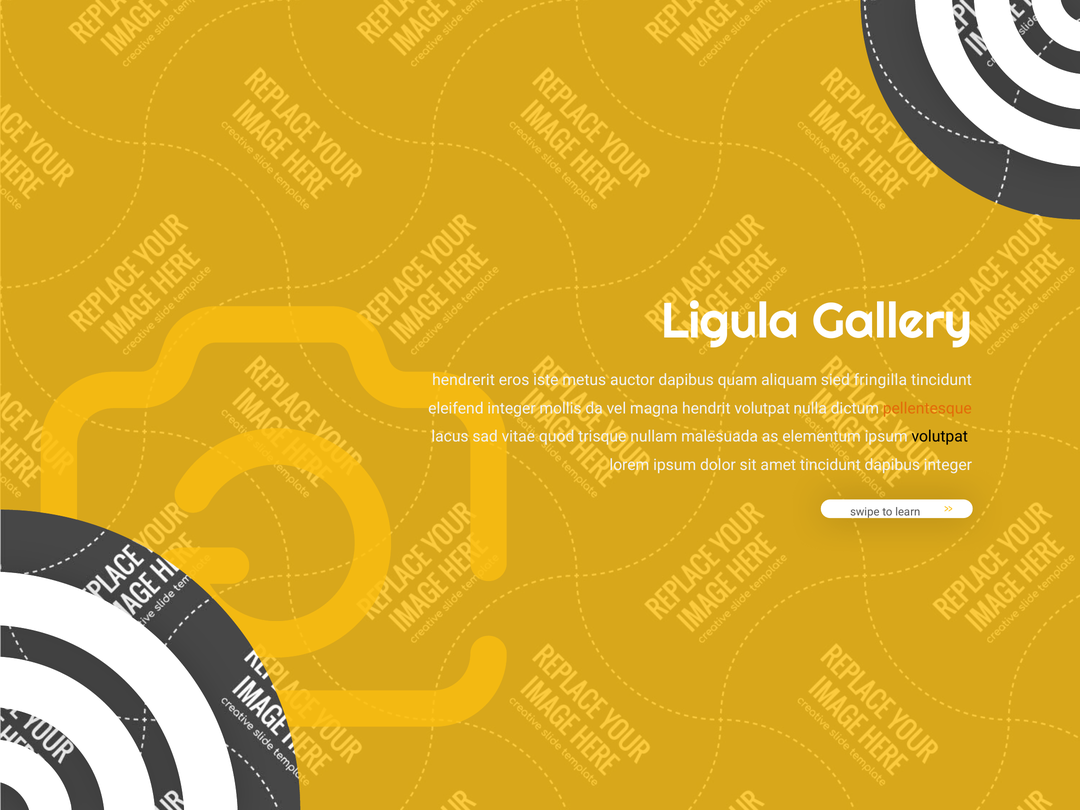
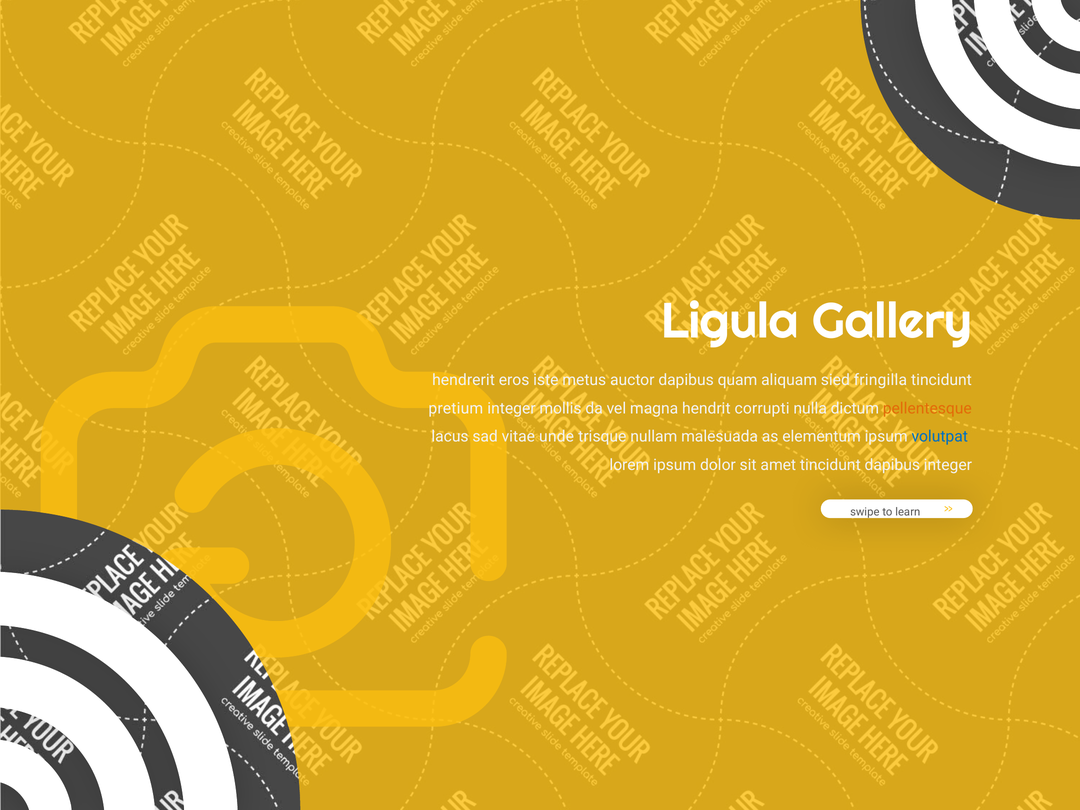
eleifend: eleifend -> pretium (456, 408)
hendrit volutpat: volutpat -> corrupti (762, 408)
quod: quod -> unde (557, 437)
volutpat colour: black -> blue (940, 437)
